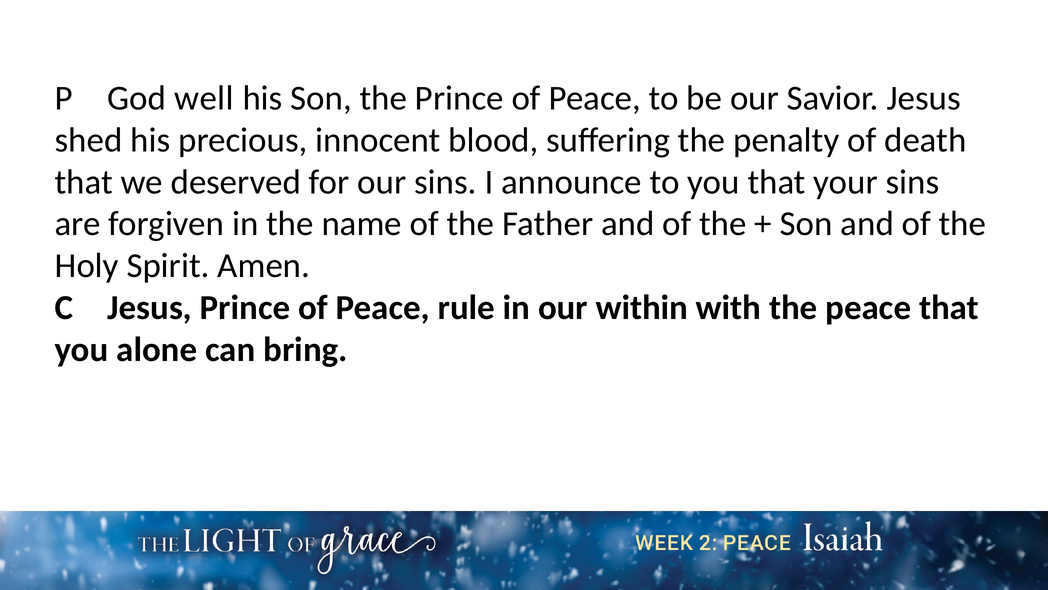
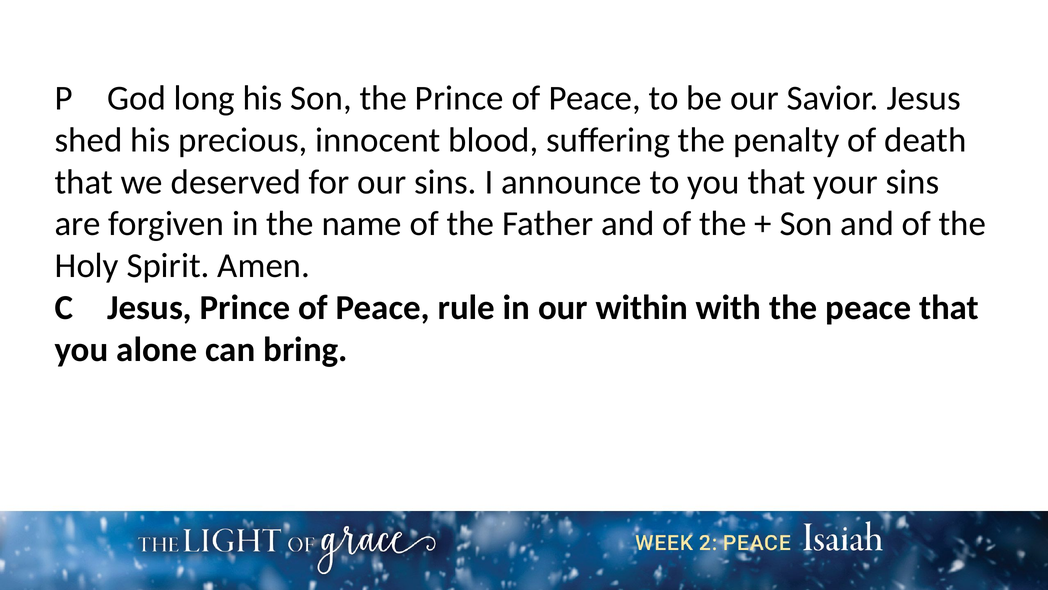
well: well -> long (204, 98)
